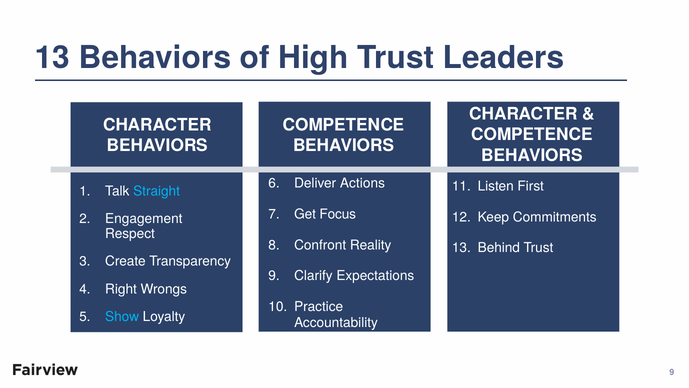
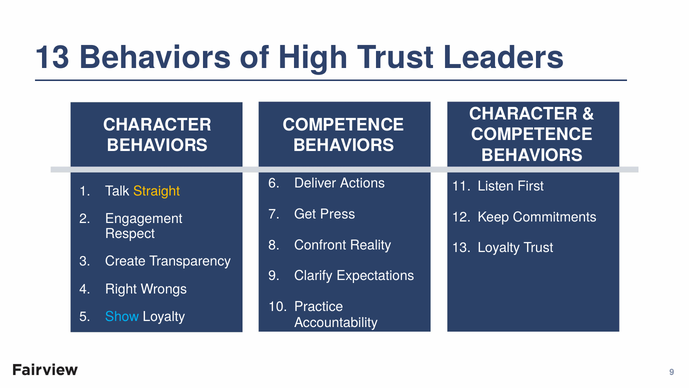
Straight colour: light blue -> yellow (157, 191)
Focus: Focus -> Press (338, 214)
13 Behind: Behind -> Loyalty (499, 248)
